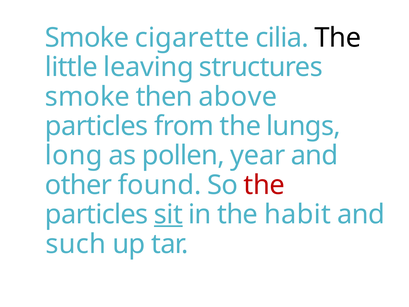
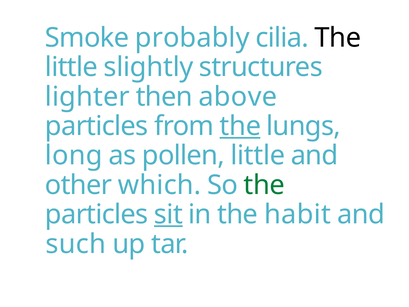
cigarette: cigarette -> probably (192, 38)
leaving: leaving -> slightly (149, 67)
smoke: smoke -> lighter (87, 97)
the underline: none -> present (240, 126)
pollen year: year -> little (258, 156)
found: found -> which (160, 185)
the colour: red -> green (264, 185)
